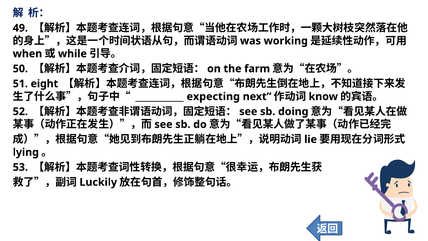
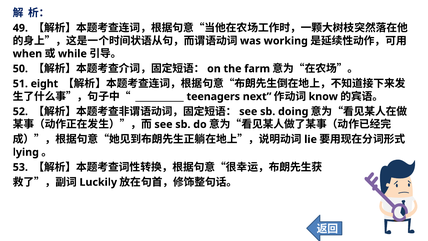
expecting: expecting -> teenagers (213, 96)
